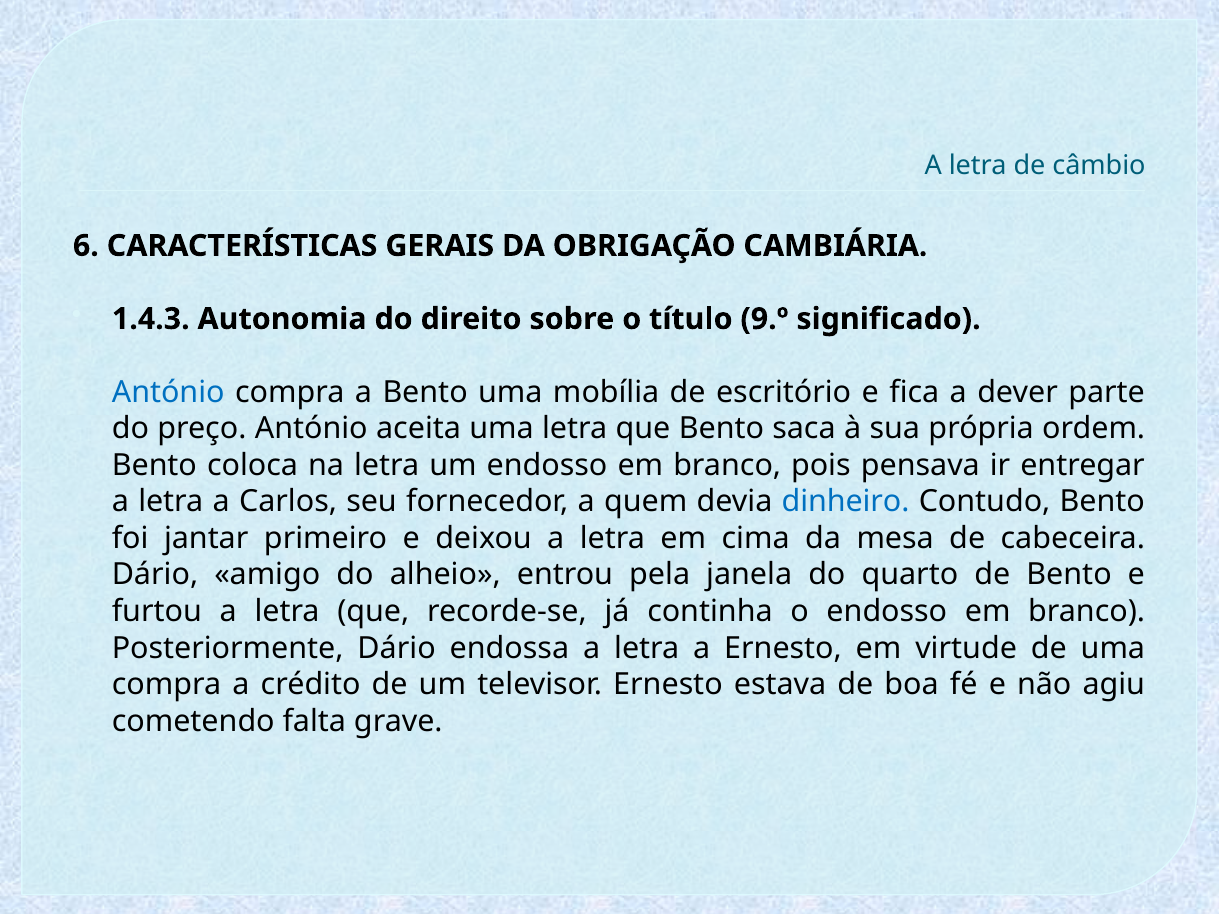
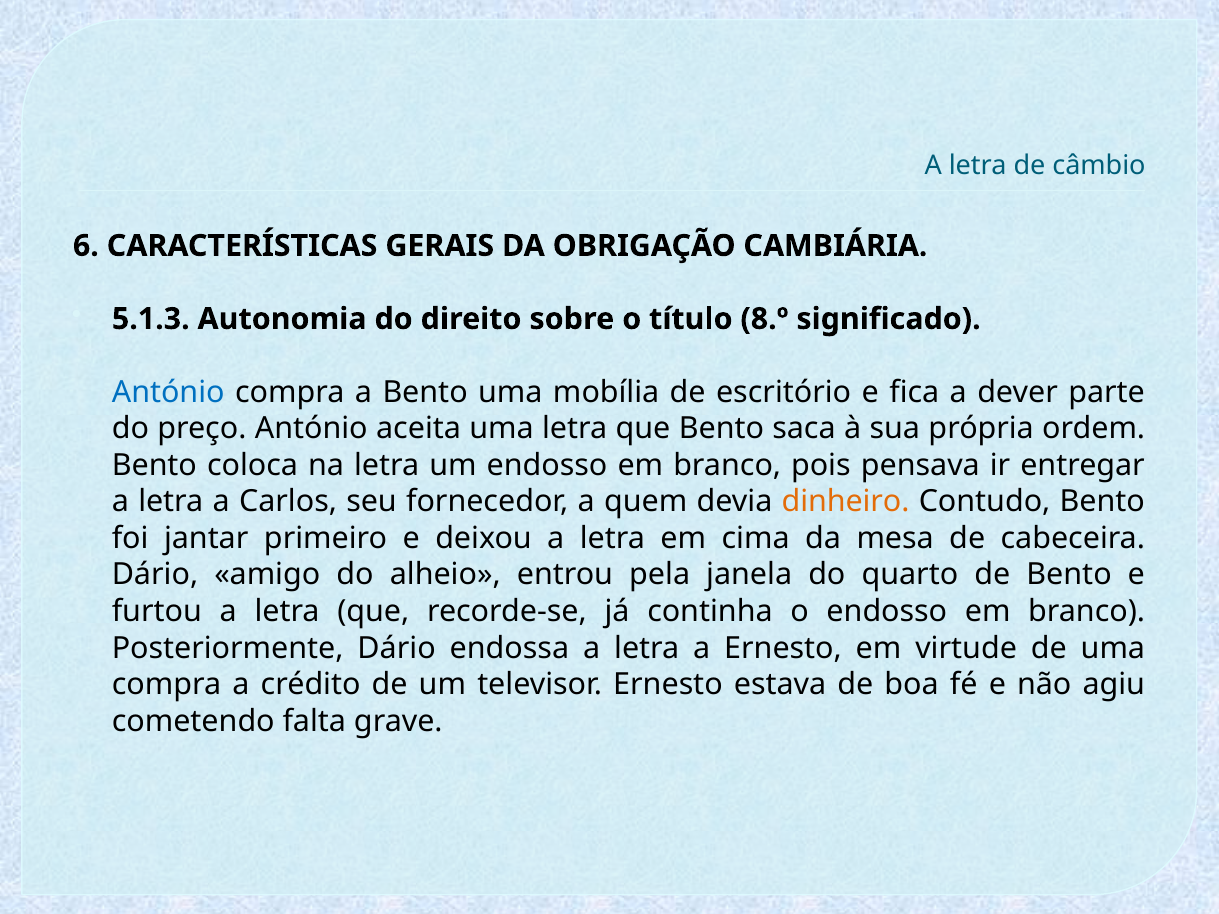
1.4.3: 1.4.3 -> 5.1.3 (151, 319)
9.º: 9.º -> 8.º (764, 319)
dinheiro colour: blue -> orange (846, 502)
